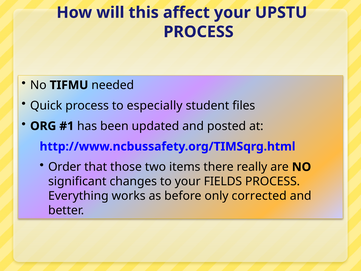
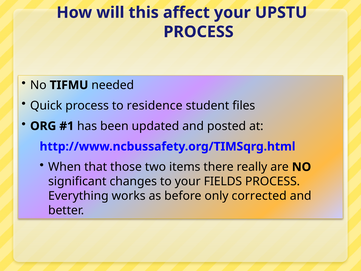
especially: especially -> residence (155, 105)
Order: Order -> When (65, 167)
